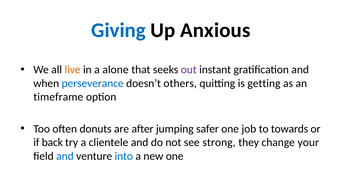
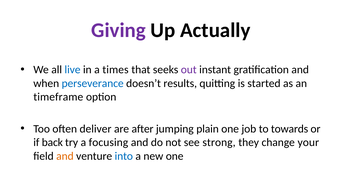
Giving colour: blue -> purple (118, 30)
Anxious: Anxious -> Actually (215, 30)
live colour: orange -> blue (73, 70)
alone: alone -> times (115, 70)
others: others -> results (180, 83)
getting: getting -> started (264, 83)
donuts: donuts -> deliver (96, 129)
safer: safer -> plain (208, 129)
clientele: clientele -> focusing (108, 143)
and colour: blue -> orange (65, 156)
